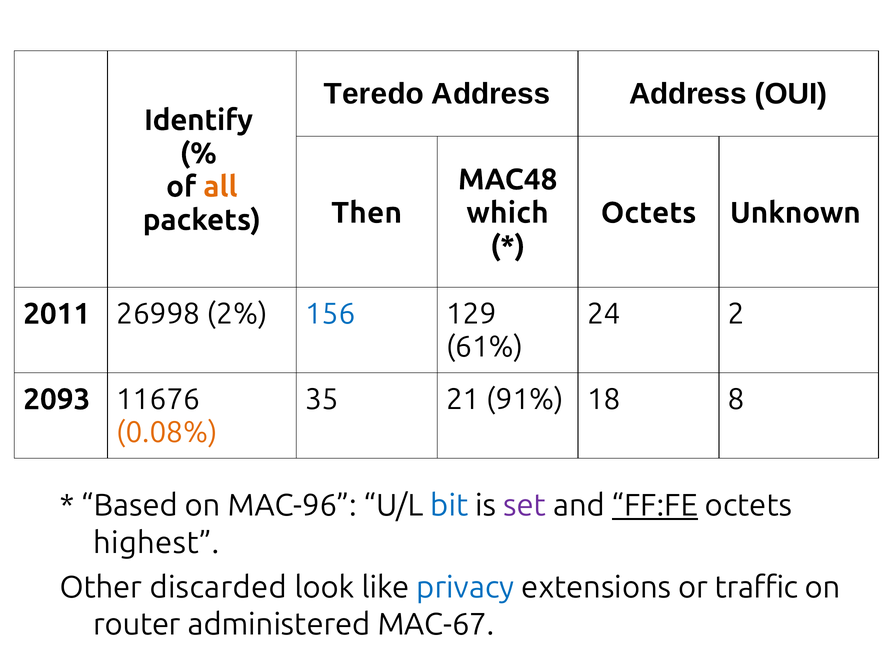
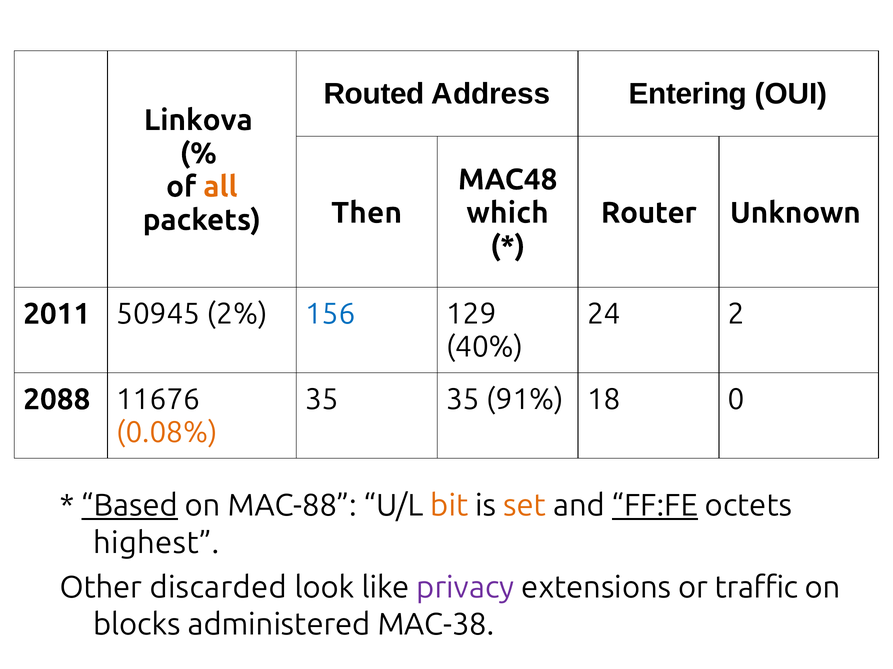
Teredo: Teredo -> Routed (374, 94)
Address Address: Address -> Entering (688, 94)
Identify: Identify -> Linkova (198, 120)
Octets: Octets -> Router (649, 213)
26998: 26998 -> 50945 (158, 314)
61%: 61% -> 40% (485, 348)
2093: 2093 -> 2088 (57, 400)
35 21: 21 -> 35 (463, 400)
8: 8 -> 0 (736, 400)
Based underline: none -> present (130, 506)
MAC-96: MAC-96 -> MAC-88 (292, 506)
bit colour: blue -> orange (449, 506)
set colour: purple -> orange (525, 506)
privacy colour: blue -> purple (465, 588)
router: router -> blocks (137, 625)
MAC-67: MAC-67 -> MAC-38 (436, 625)
